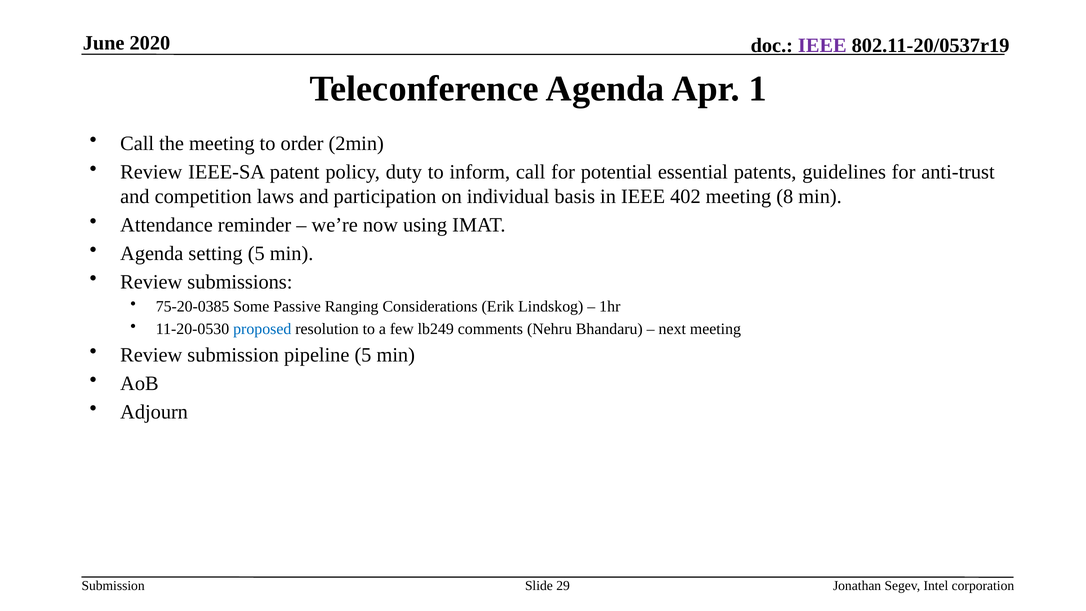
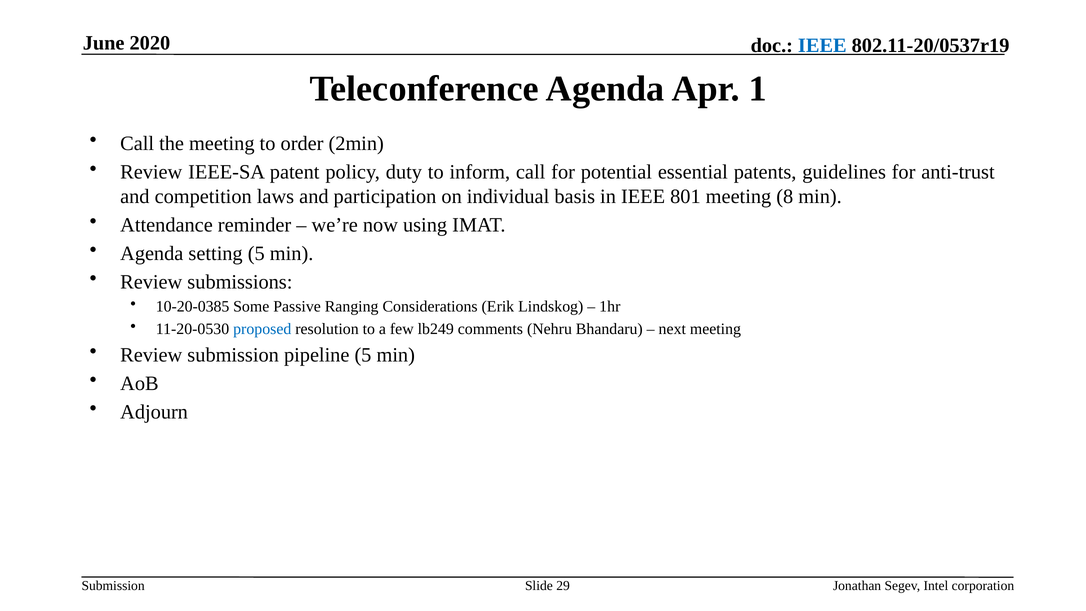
IEEE colour: purple -> blue (822, 45)
402: 402 -> 801 (685, 197)
75-20-0385: 75-20-0385 -> 10-20-0385 (193, 307)
